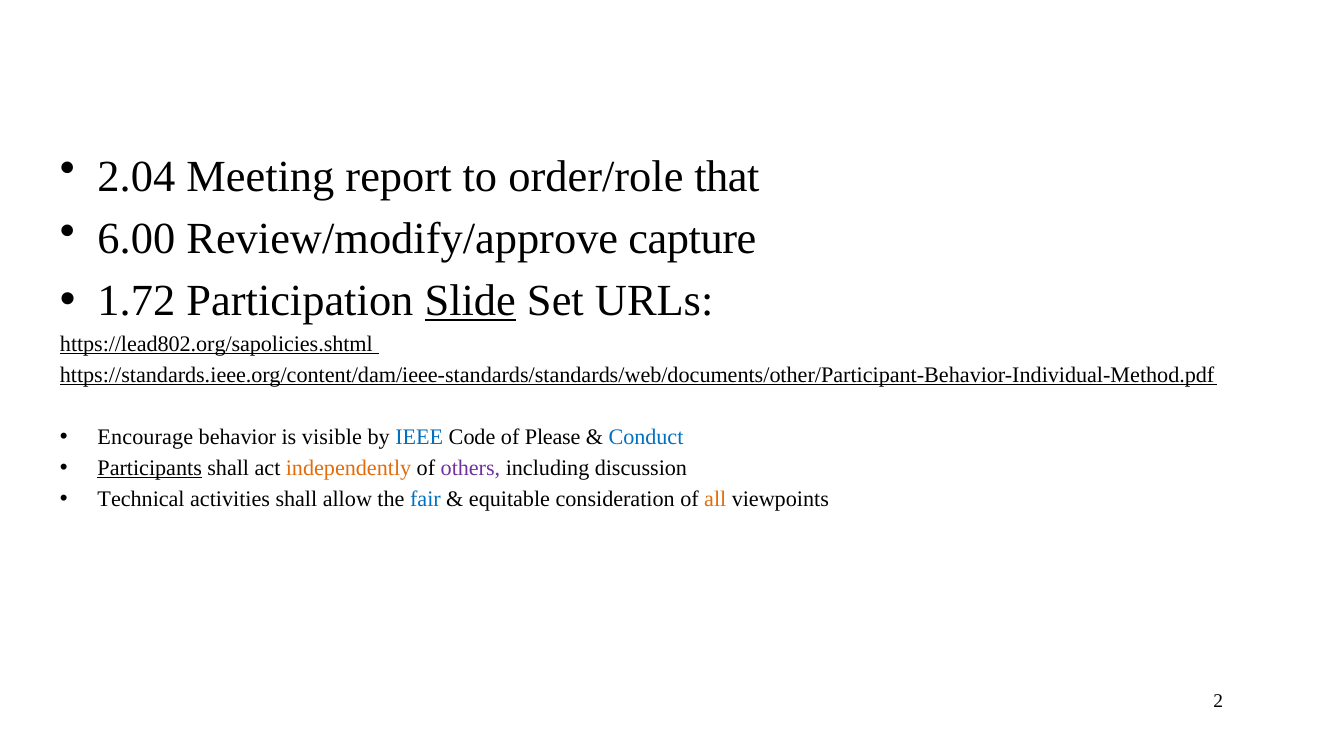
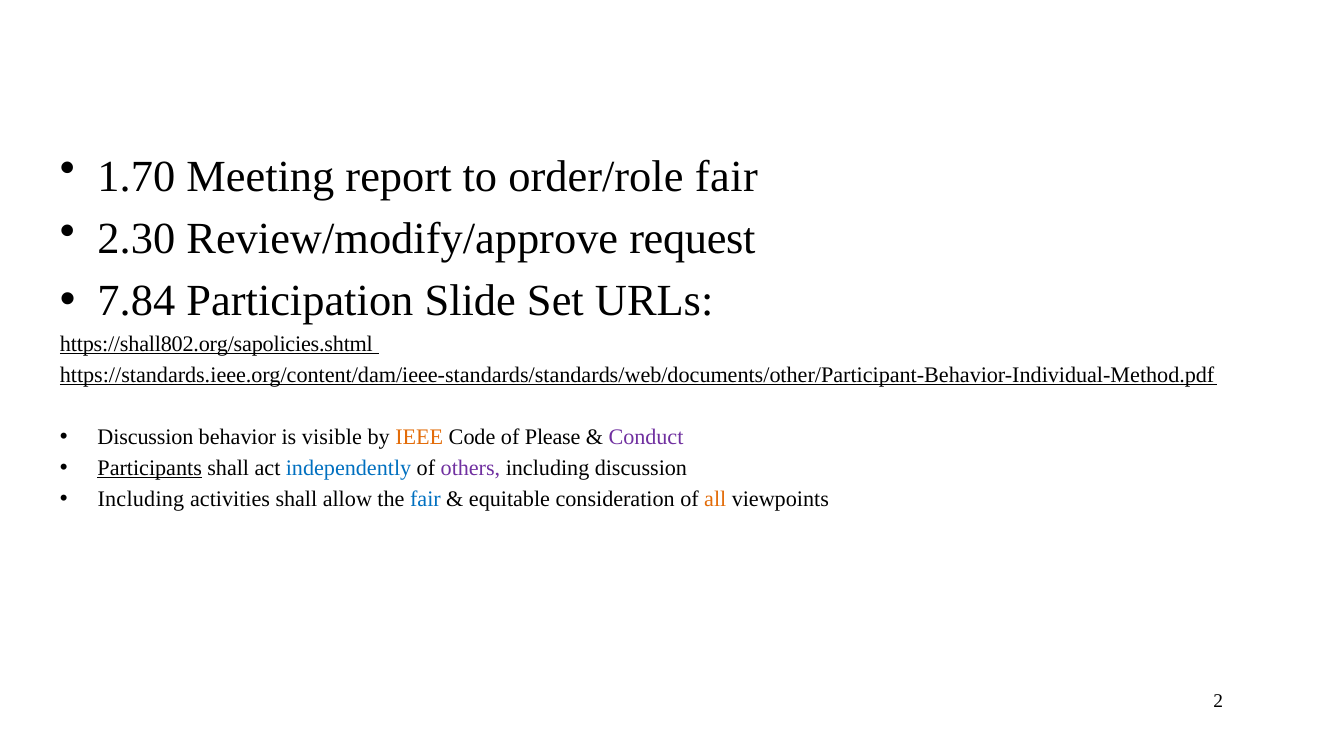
2.04: 2.04 -> 1.70 (136, 176)
order/role that: that -> fair (726, 176)
6.00: 6.00 -> 2.30 (136, 239)
capture: capture -> request (692, 239)
1.72: 1.72 -> 7.84 (136, 301)
Slide underline: present -> none (470, 301)
https://lead802.org/sapolicies.shtml: https://lead802.org/sapolicies.shtml -> https://shall802.org/sapolicies.shtml (216, 344)
Encourage: Encourage -> Discussion (145, 437)
IEEE colour: blue -> orange (419, 437)
Conduct colour: blue -> purple (646, 437)
independently colour: orange -> blue (349, 468)
Technical: Technical -> Including (141, 499)
